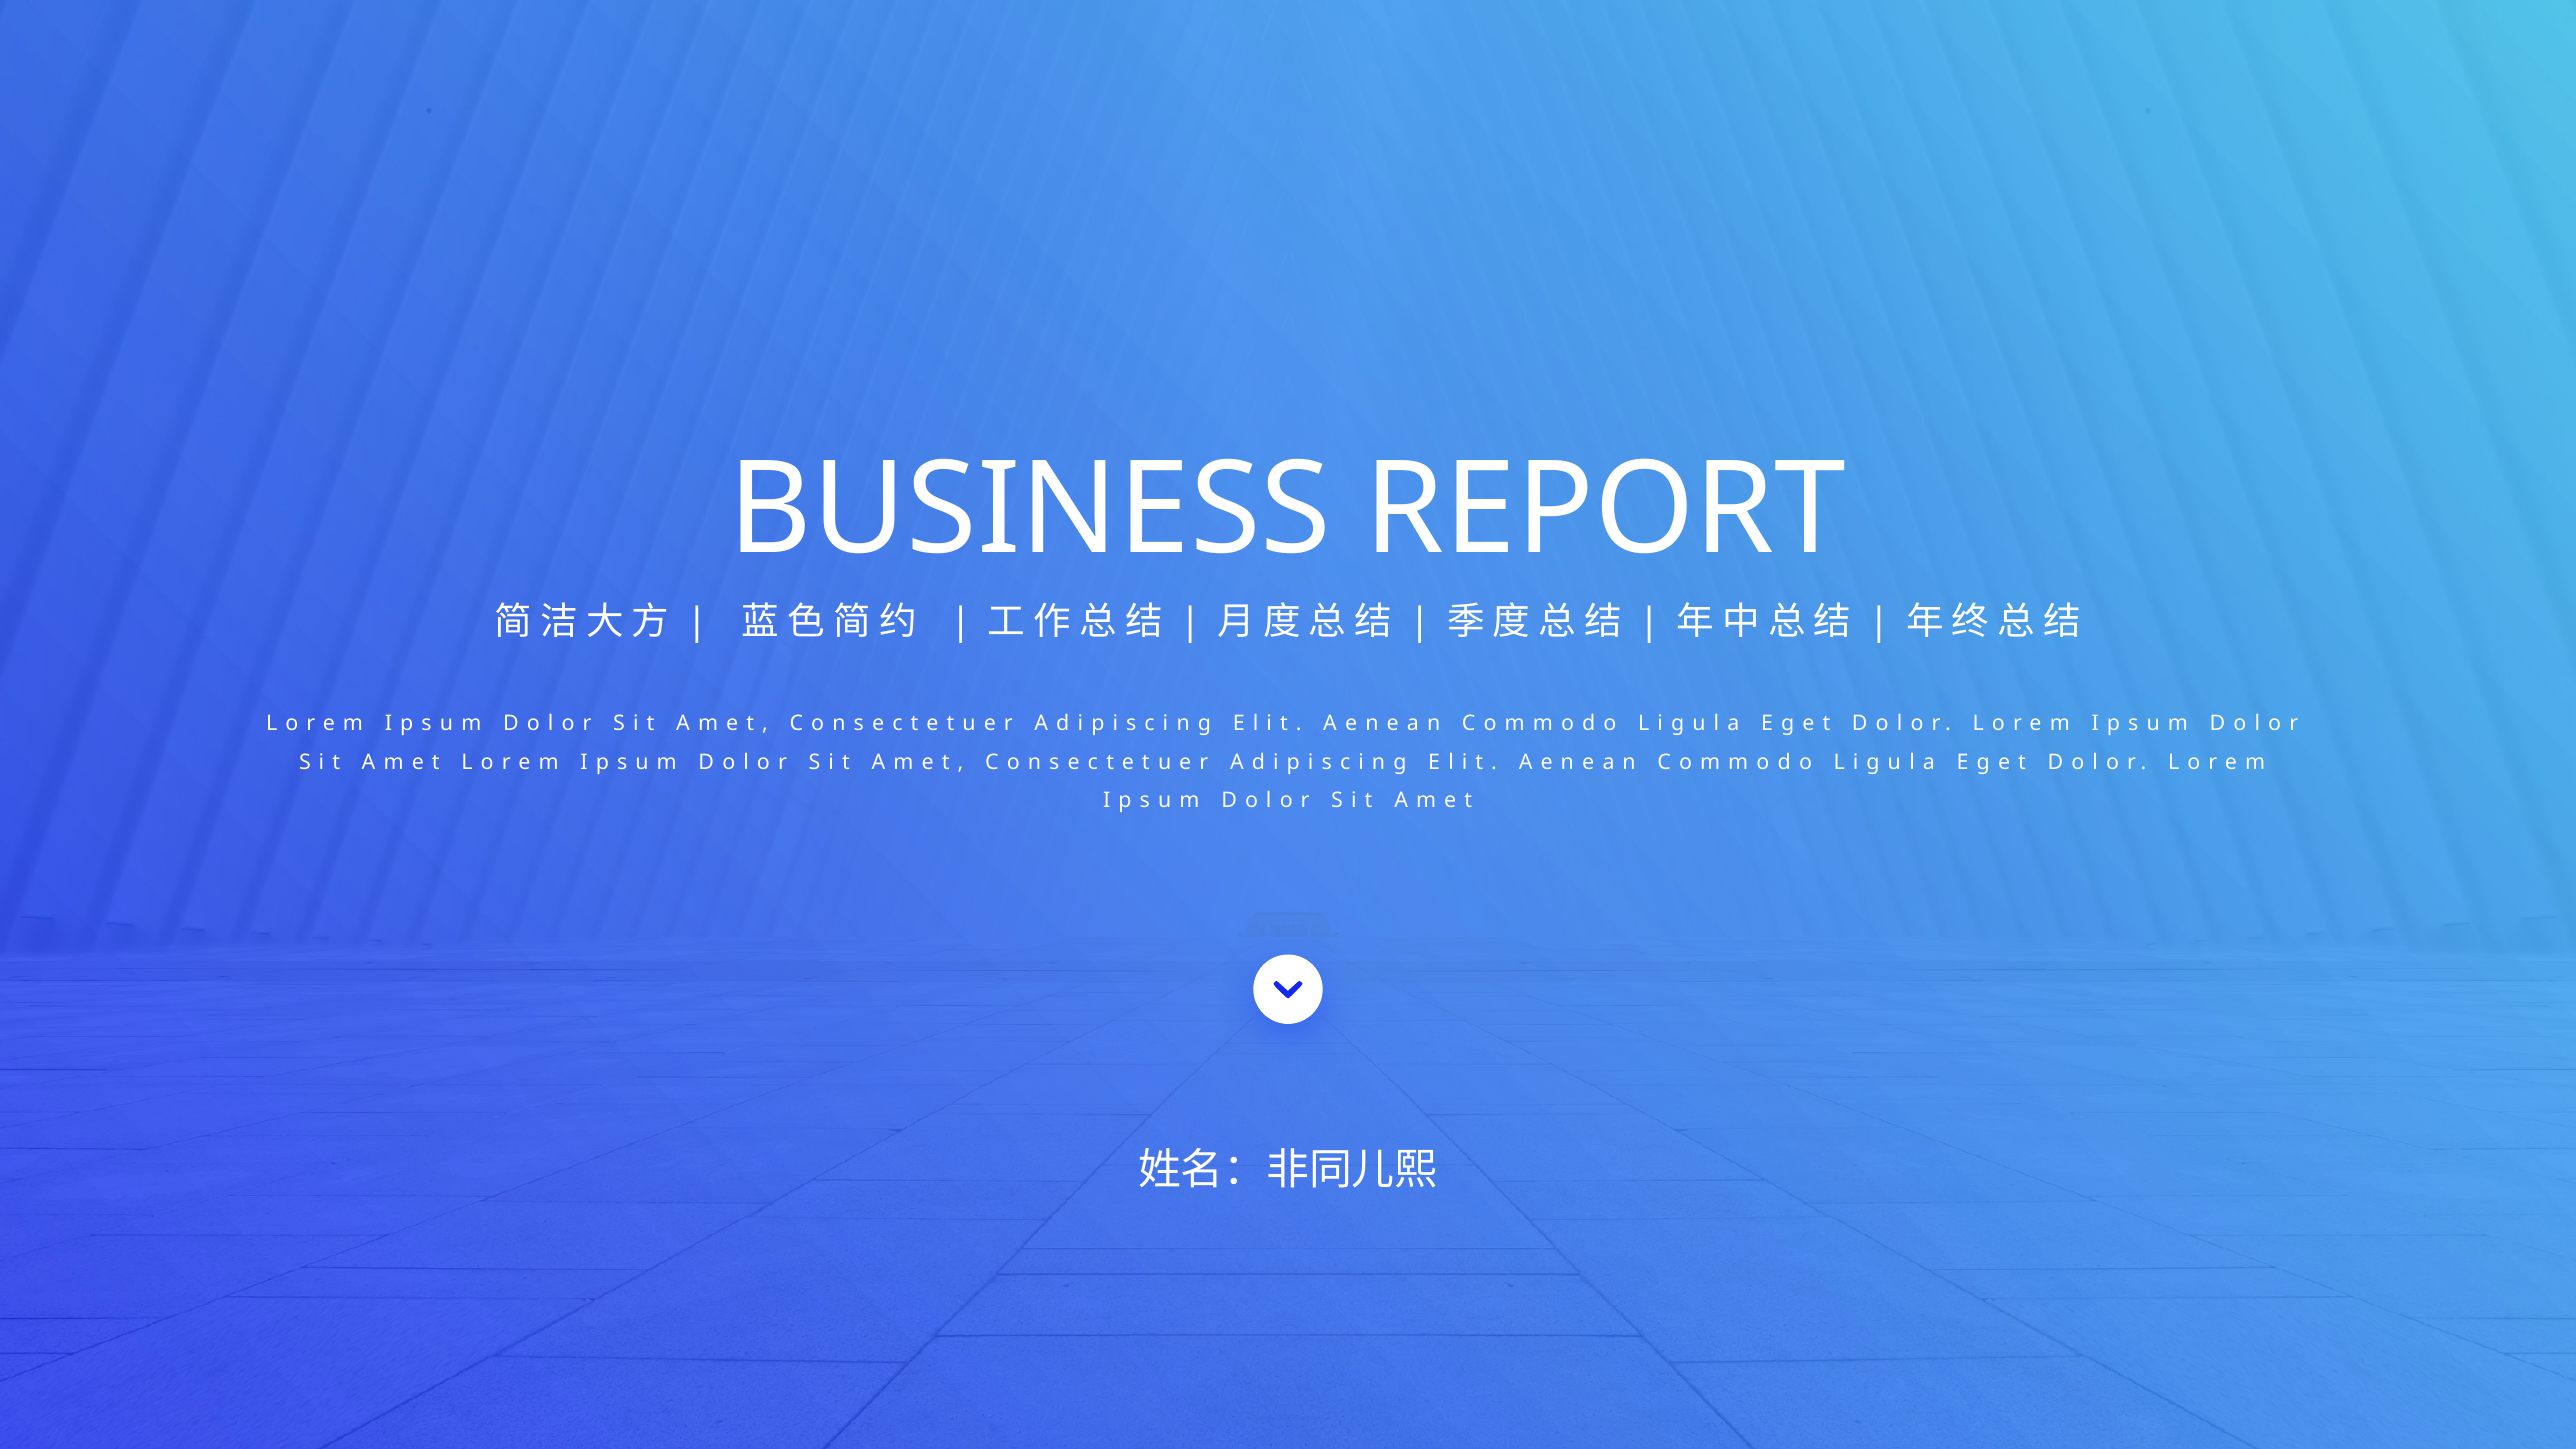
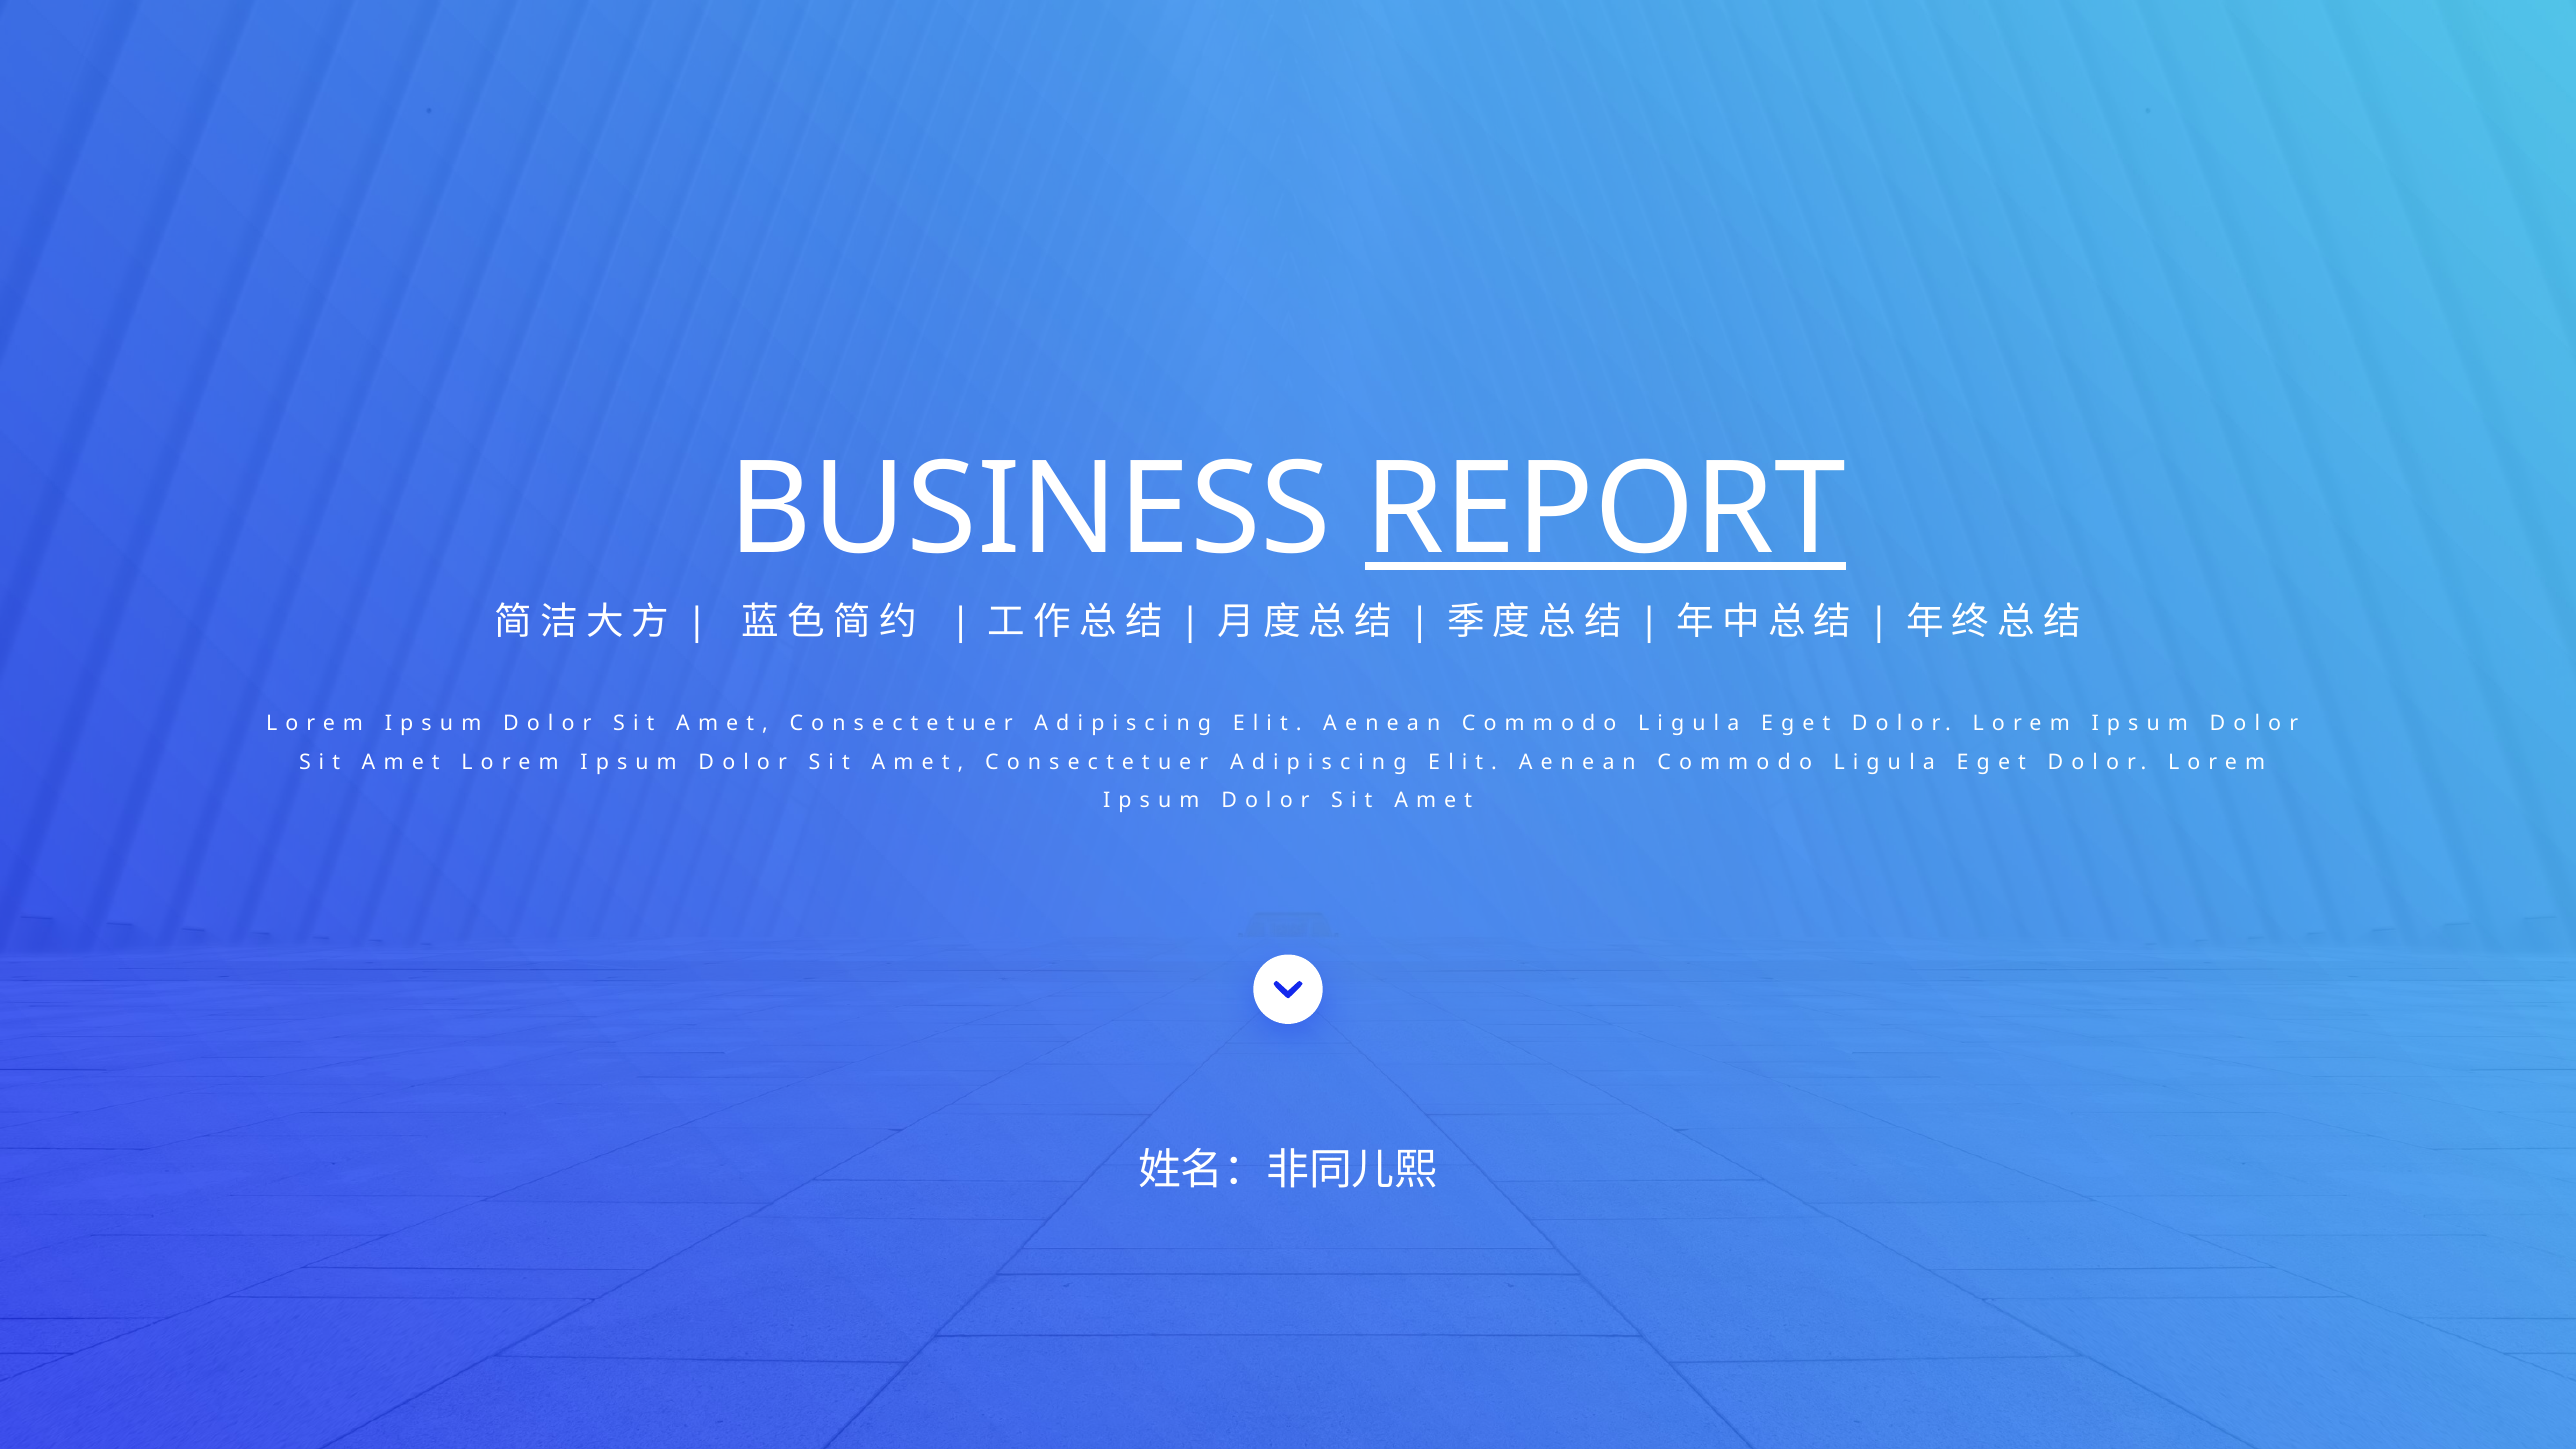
REPORT underline: none -> present (1605, 510)
